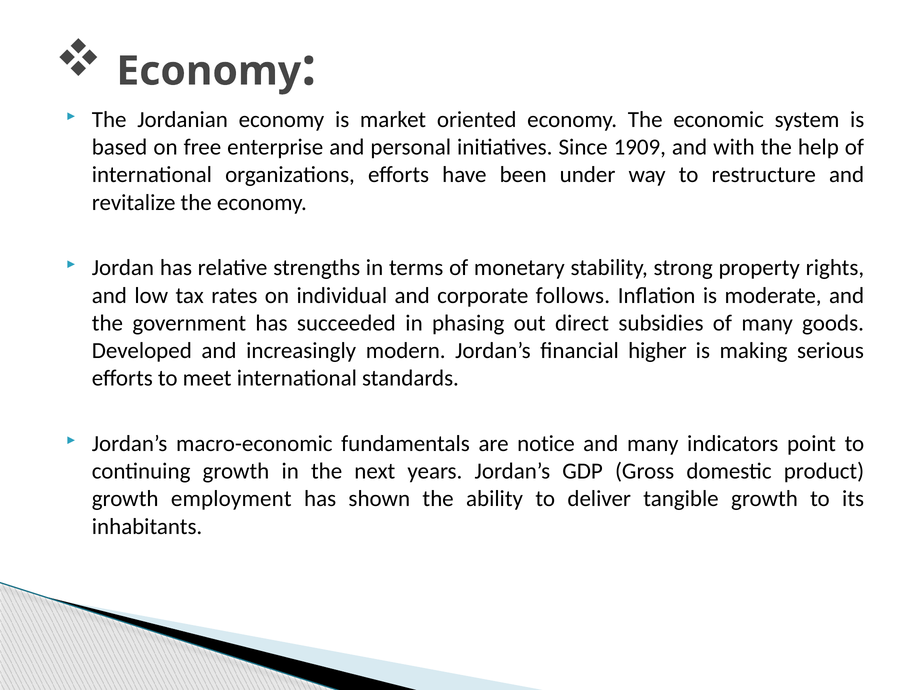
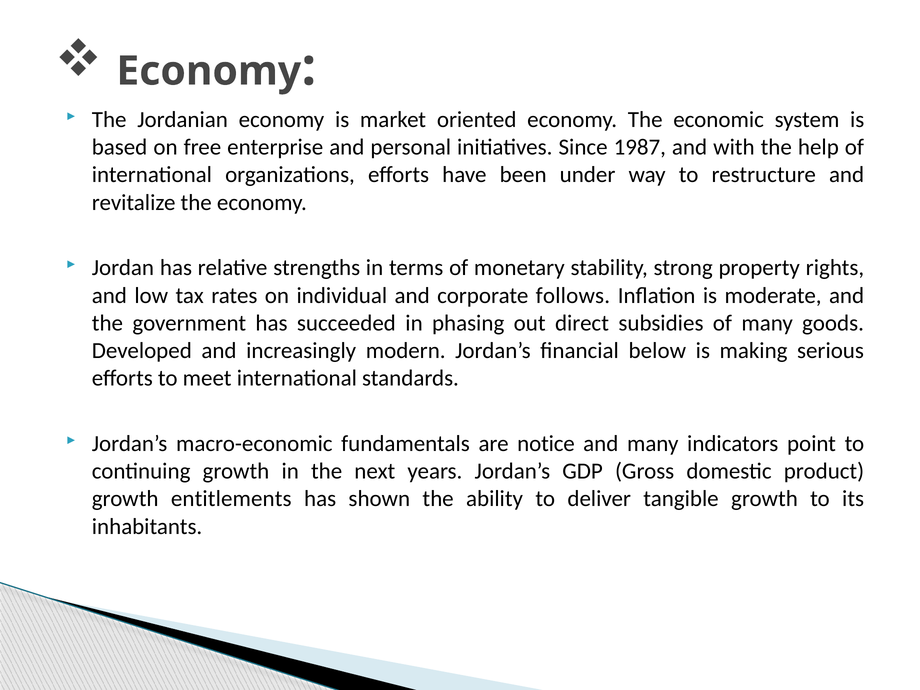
1909: 1909 -> 1987 (640, 147)
higher: higher -> below (657, 351)
employment: employment -> entitlements (231, 499)
